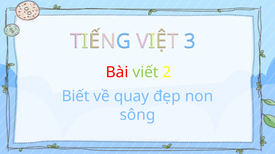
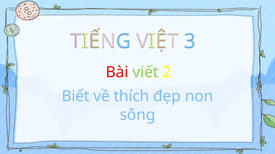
quay: quay -> thích (132, 97)
